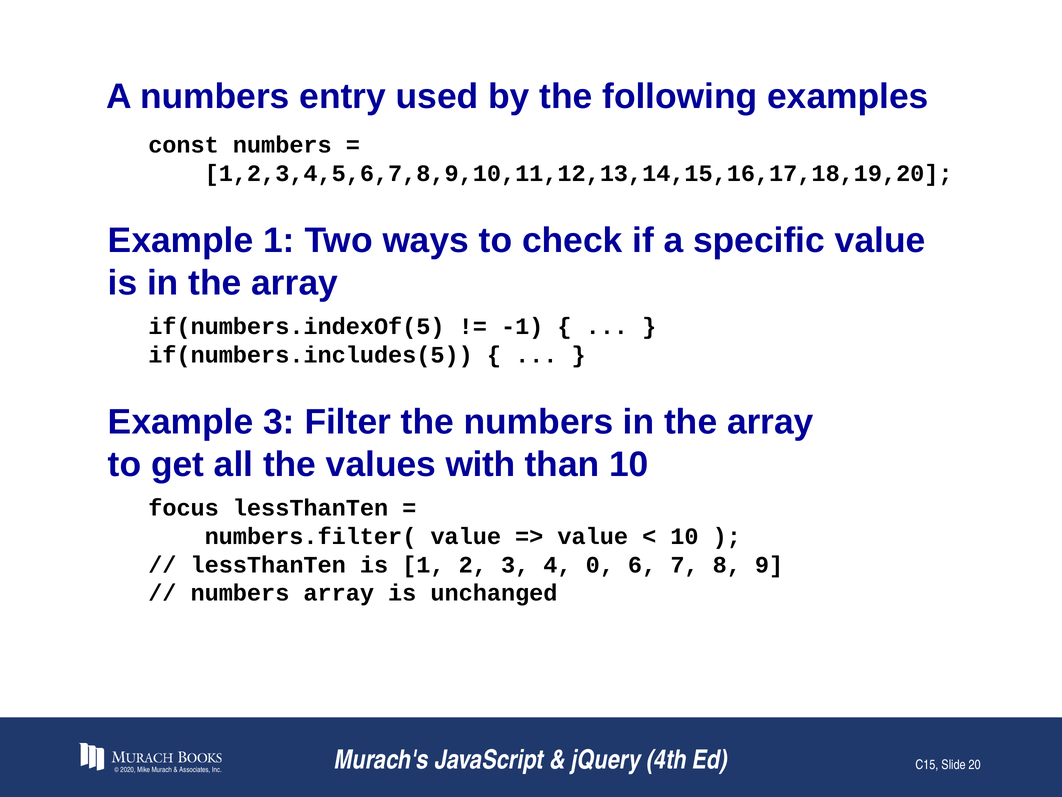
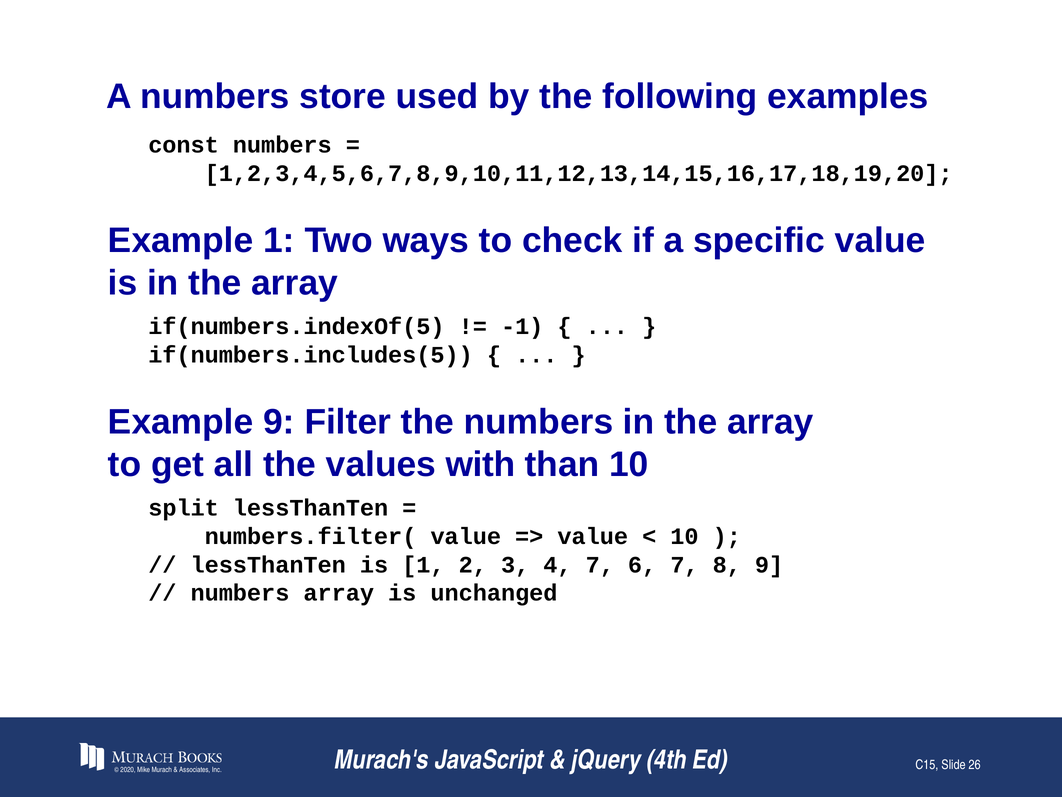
entry: entry -> store (343, 96)
Example 3: 3 -> 9 (279, 422)
focus: focus -> split (184, 508)
4 0: 0 -> 7 (600, 564)
20: 20 -> 26 (975, 764)
